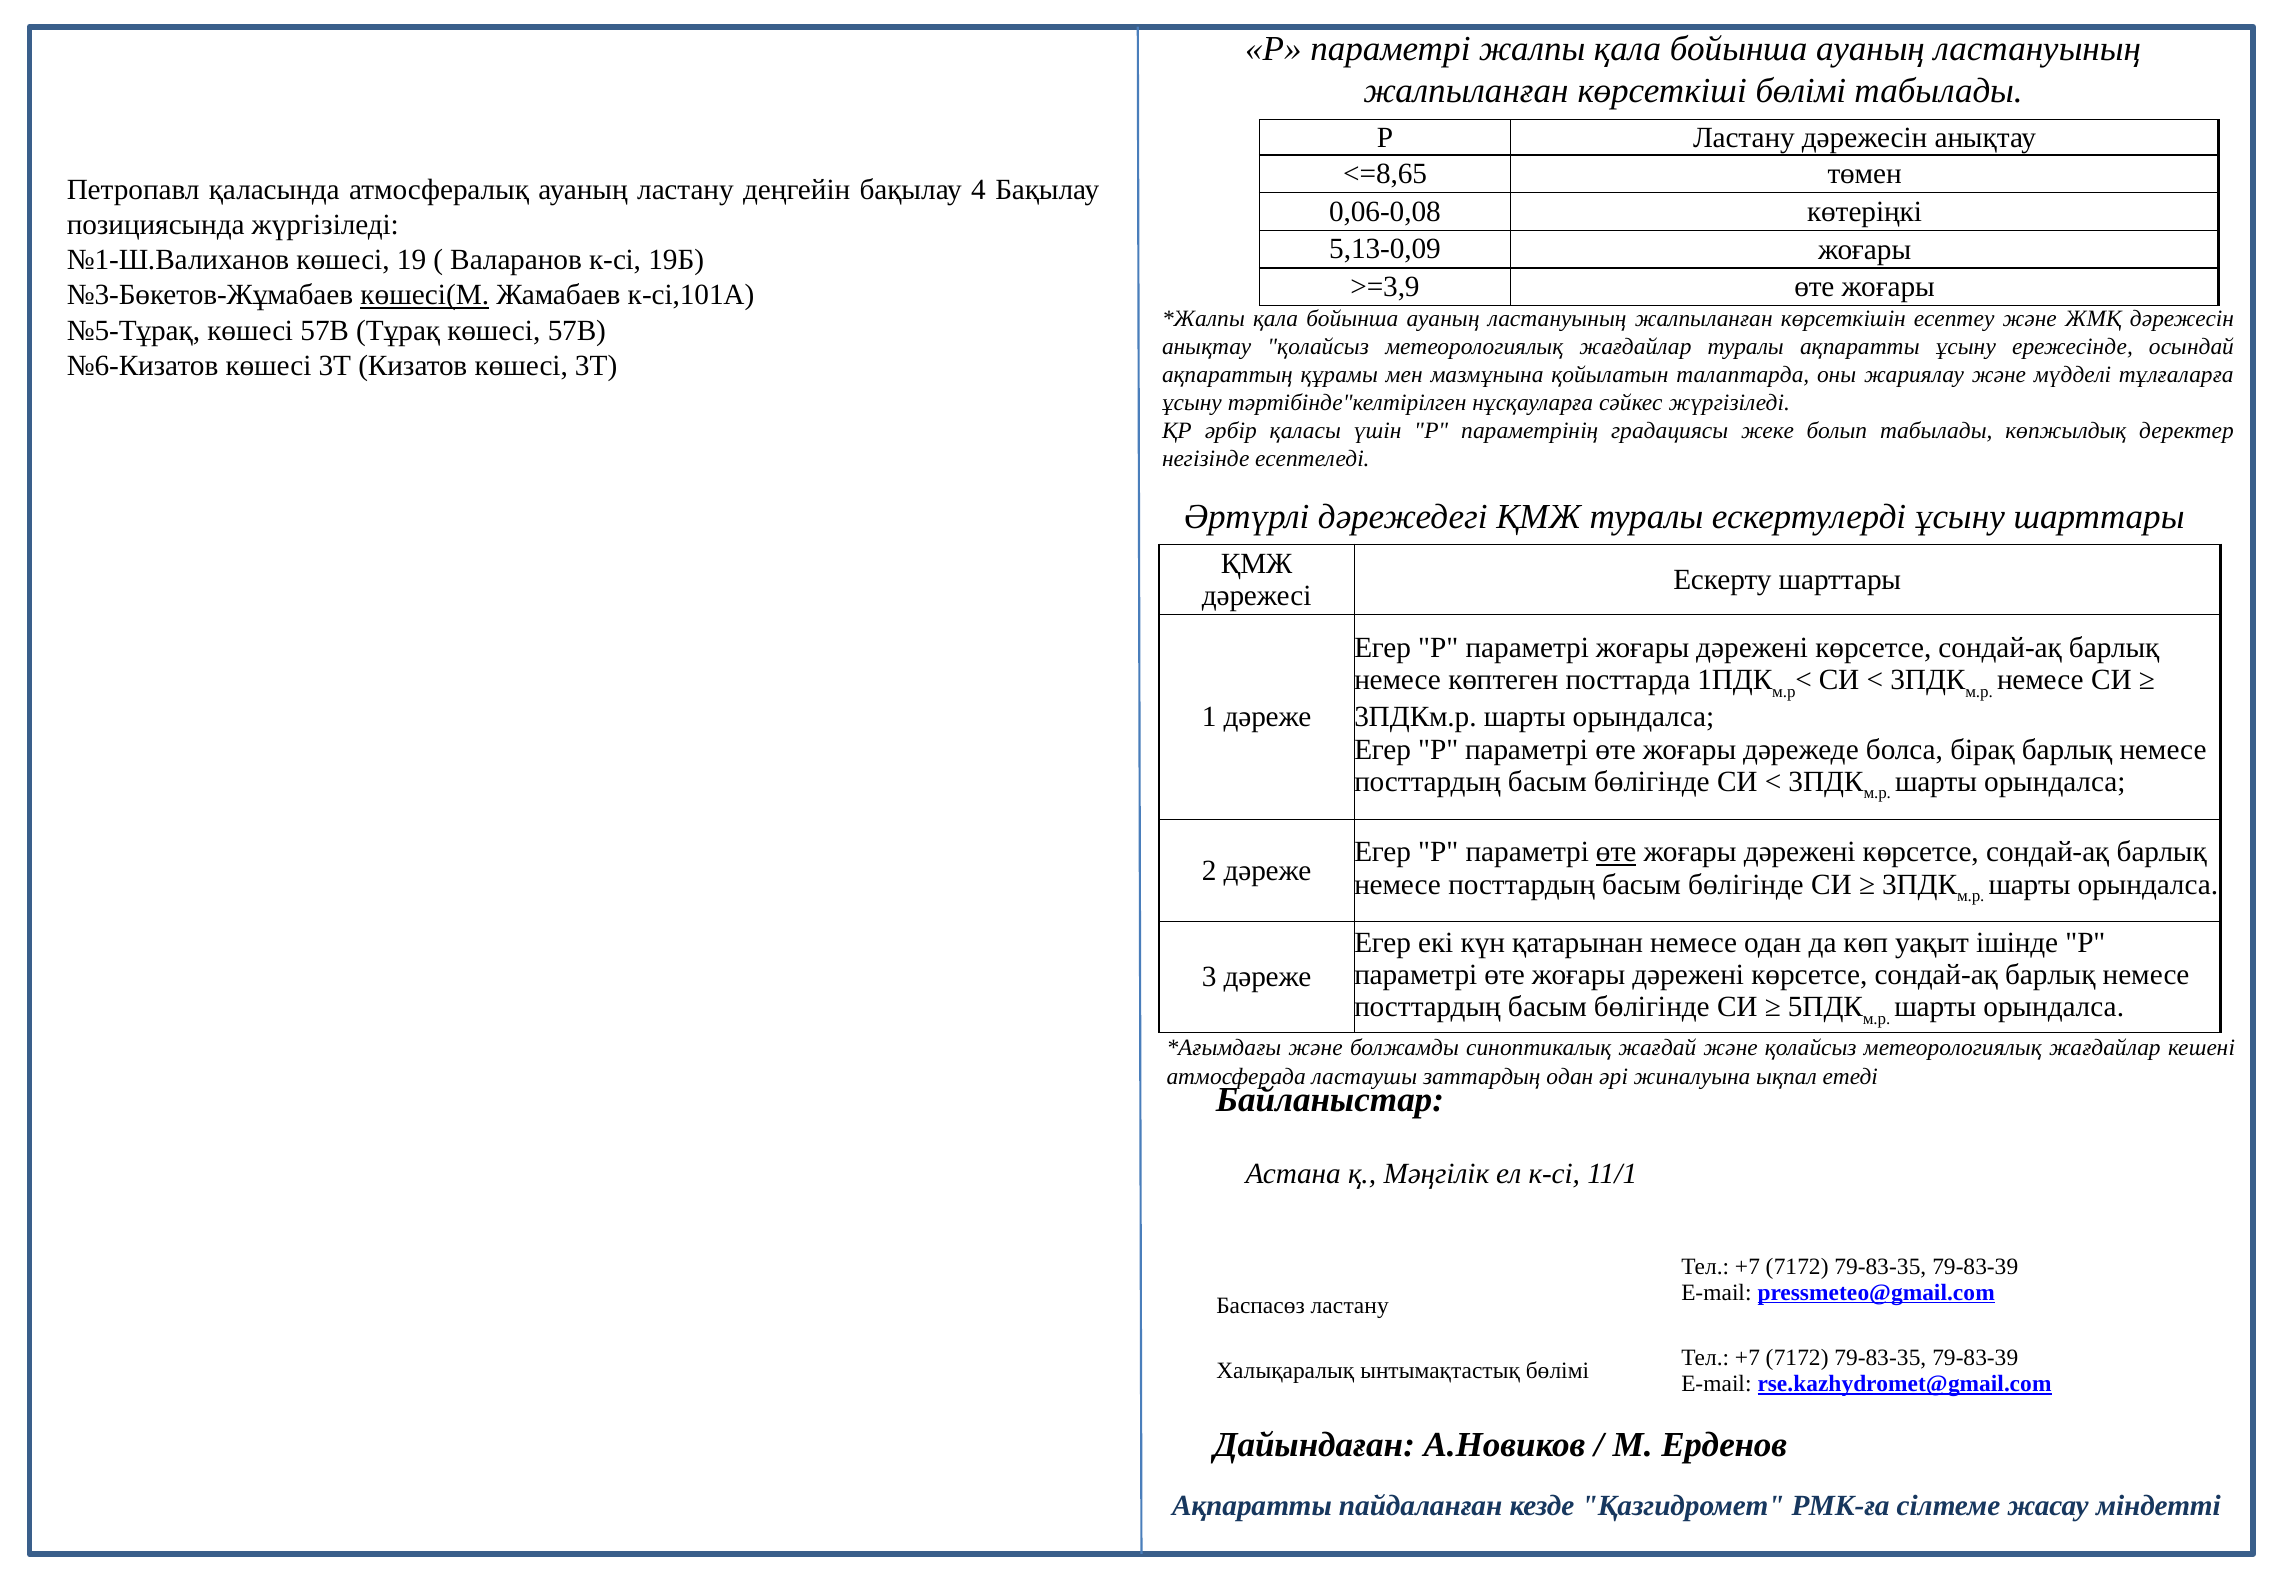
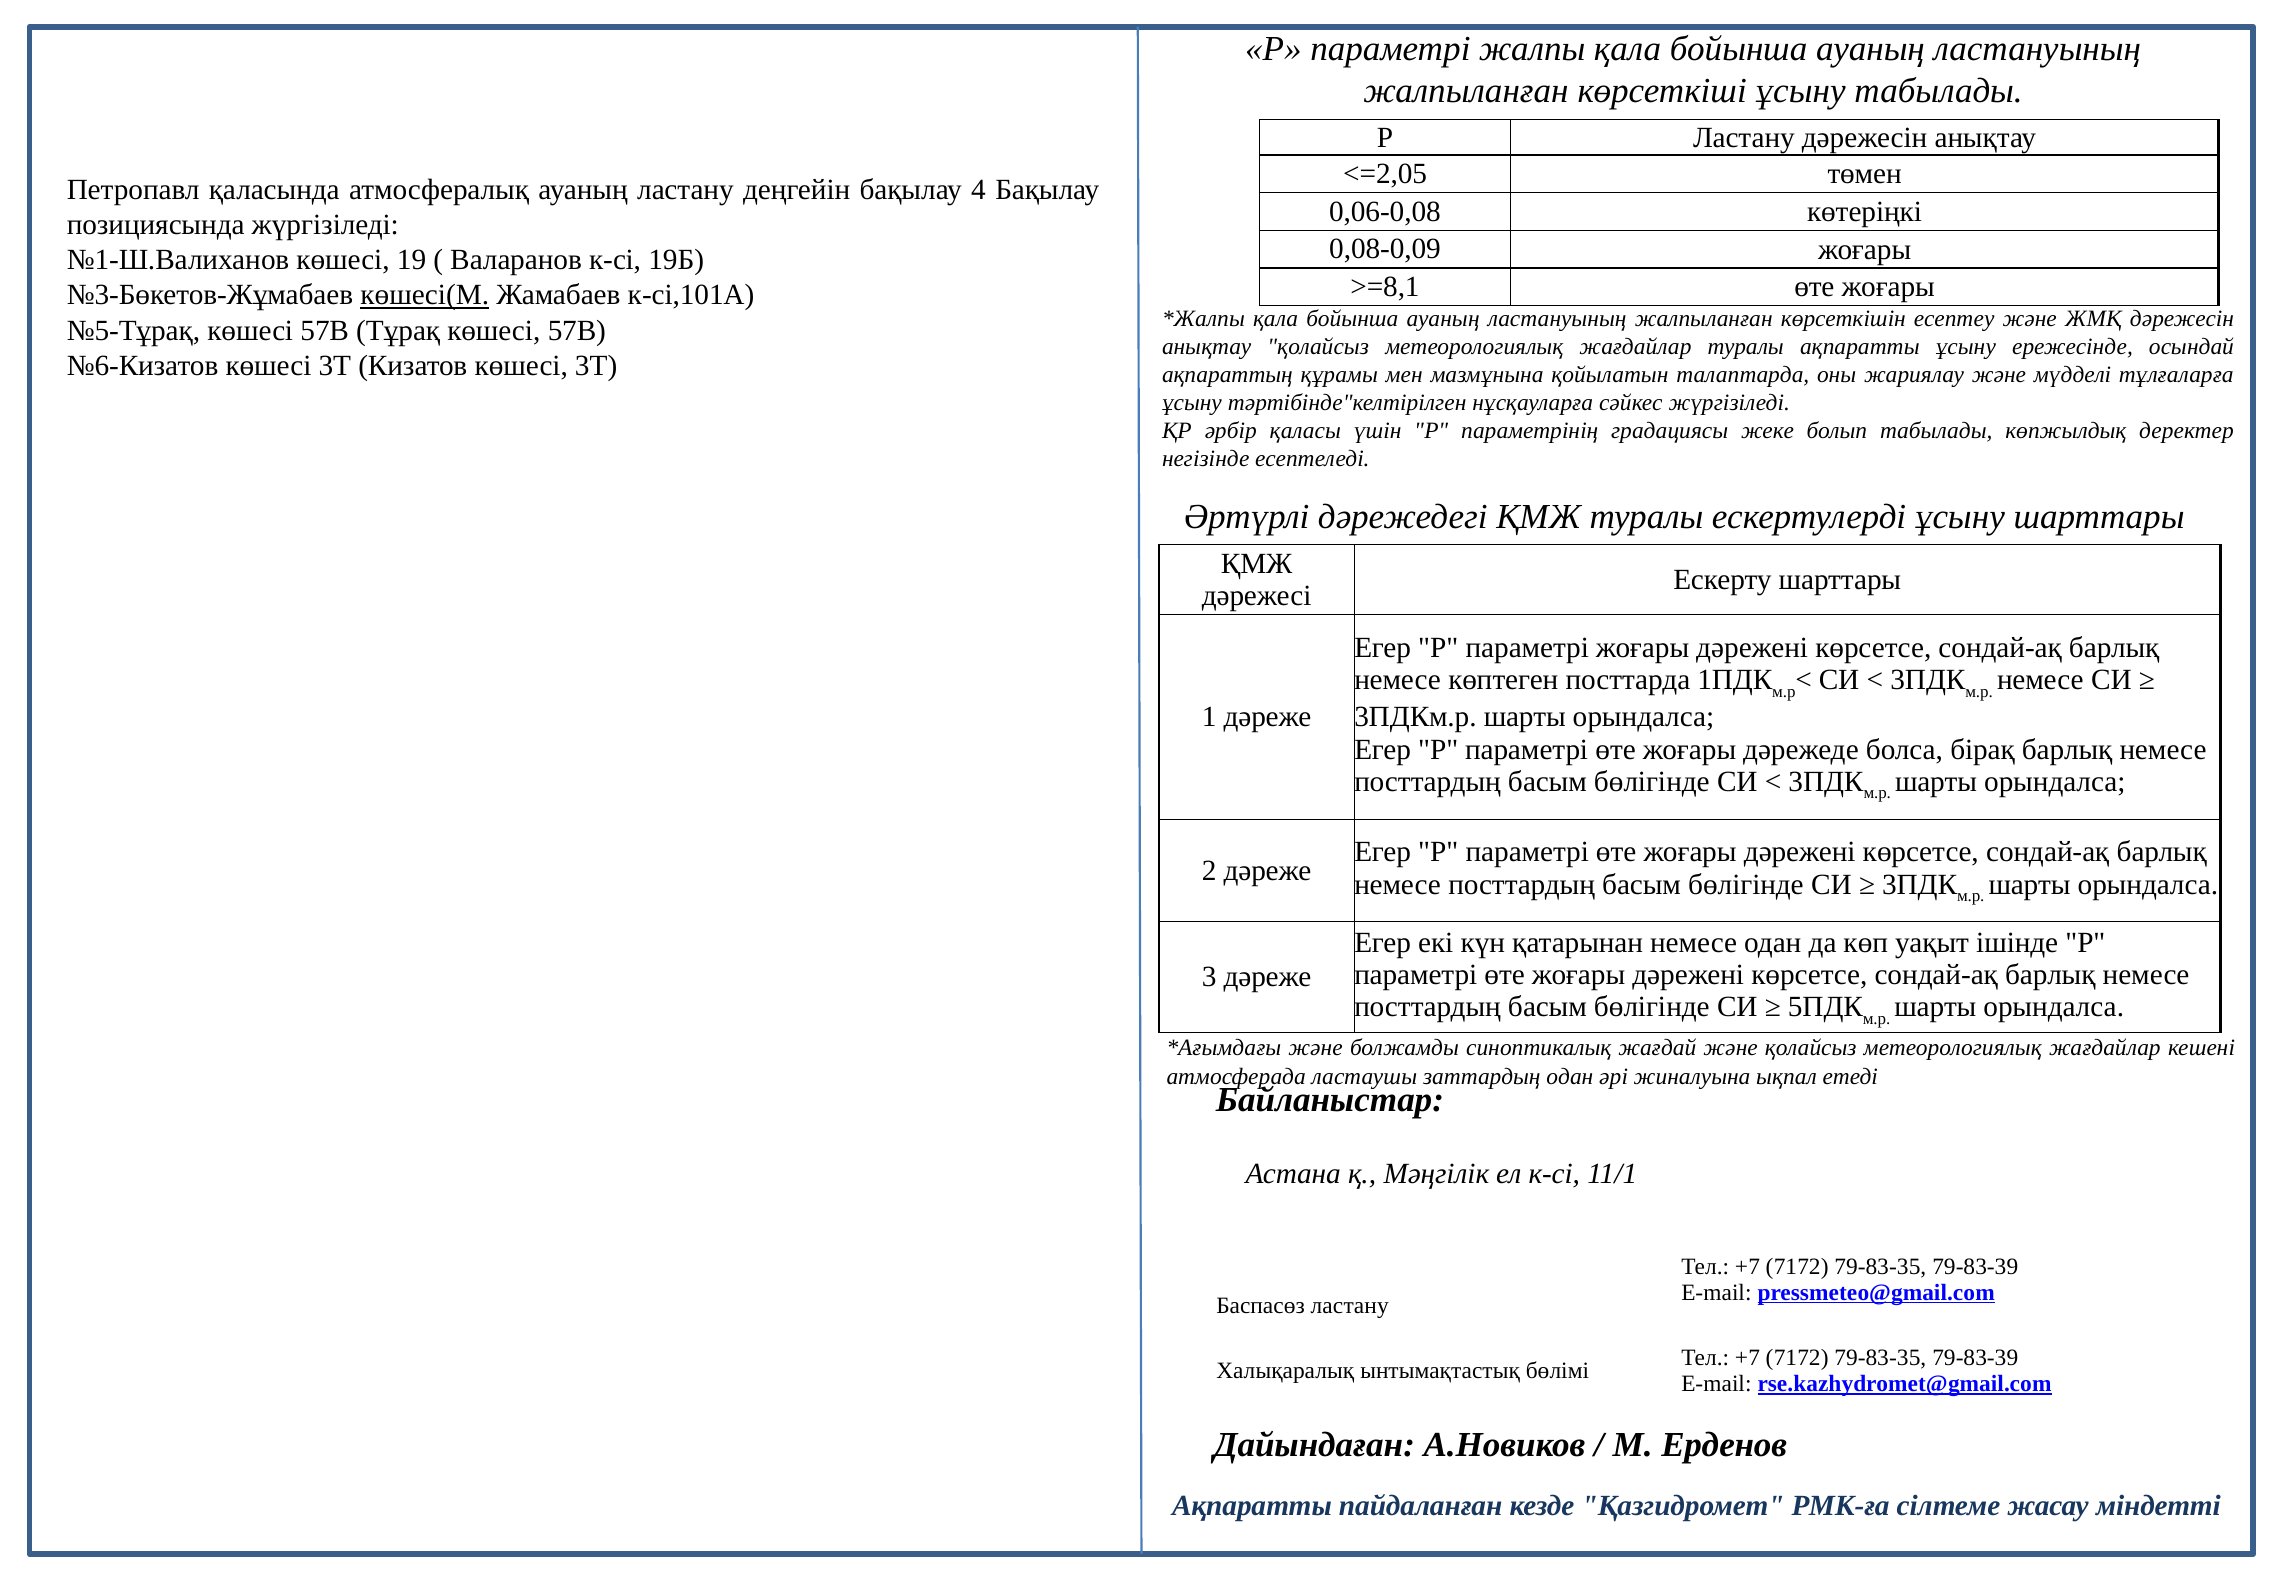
көрсеткіші бөлімі: бөлімі -> ұсыну (1801, 91)
<=8,65: <=8,65 -> <=2,05 (1385, 174)
5,13-0,09: 5,13-0,09 -> 0,08-0,09 (1385, 249)
>=3,9: >=3,9 -> >=8,1 (1385, 287)
өте underline: present -> none (1616, 852)
